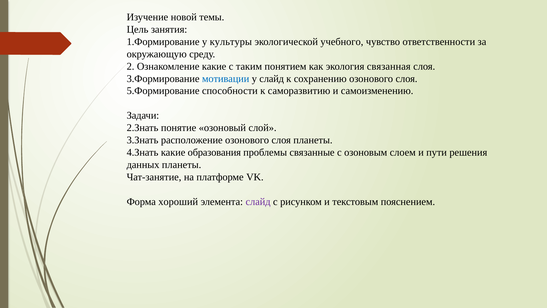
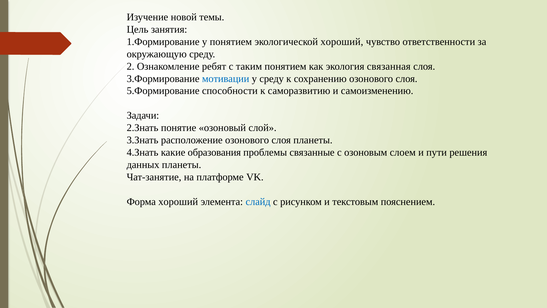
у культуры: культуры -> понятием (231, 42)
экологической учебного: учебного -> хороший (342, 42)
Ознакомление какие: какие -> ребят (214, 66)
у слайд: слайд -> среду (272, 79)
слайд colour: purple -> blue (258, 202)
